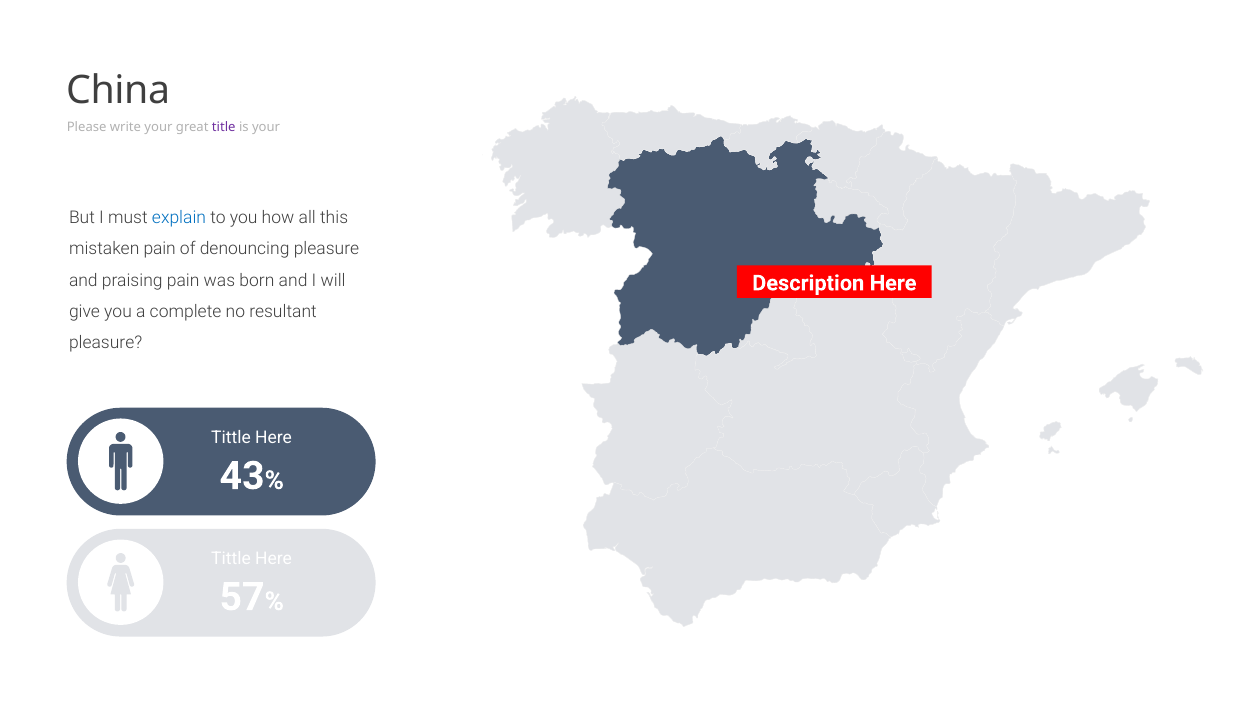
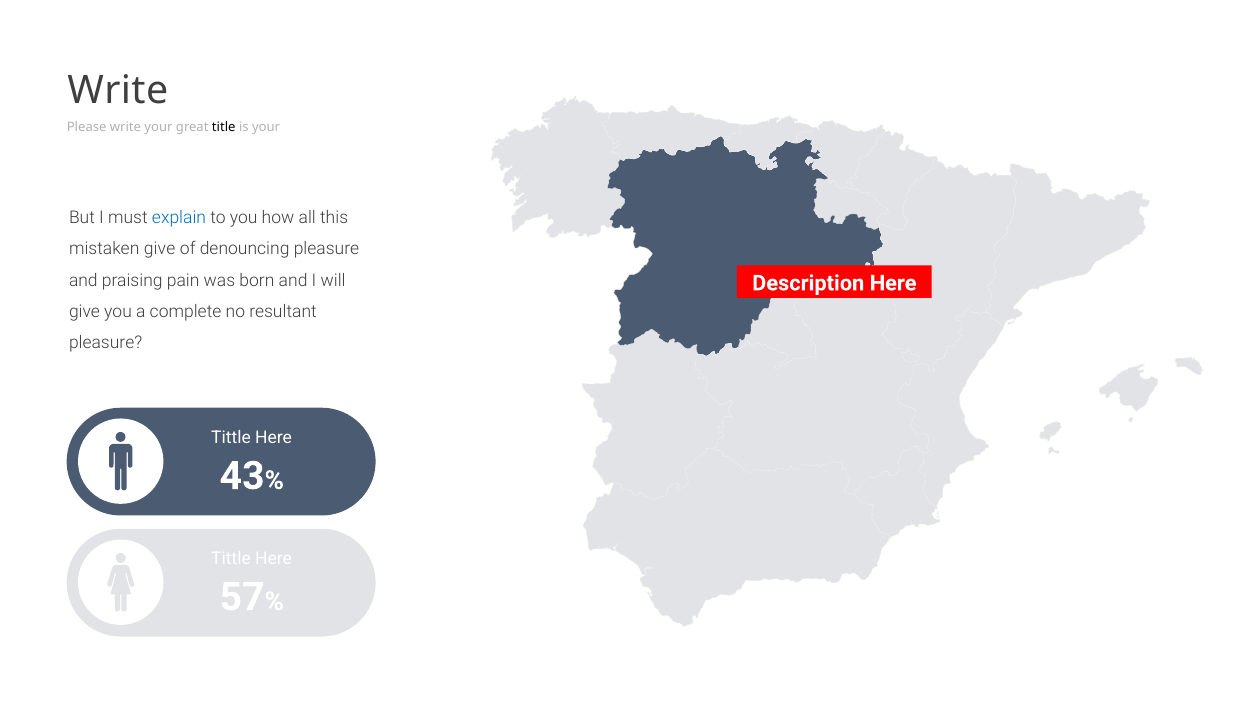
China: China -> Write (118, 91)
title colour: purple -> black (224, 127)
mistaken pain: pain -> give (160, 249)
